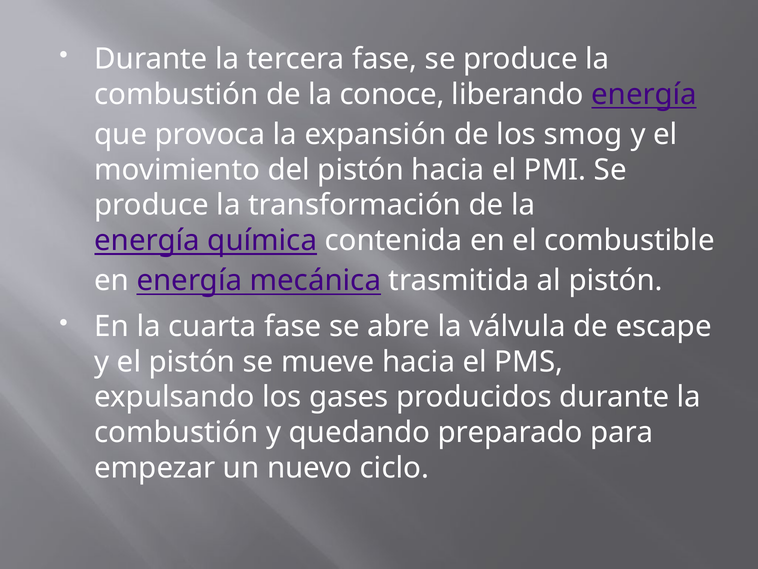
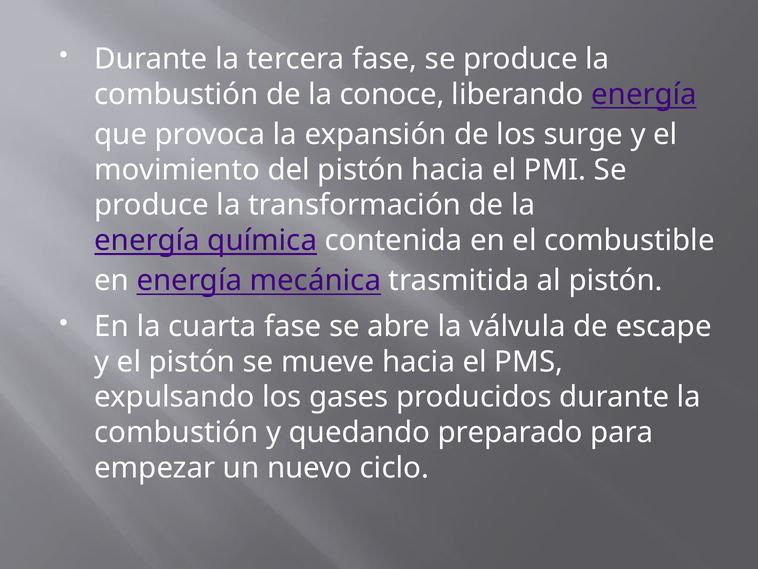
smog: smog -> surge (583, 134)
